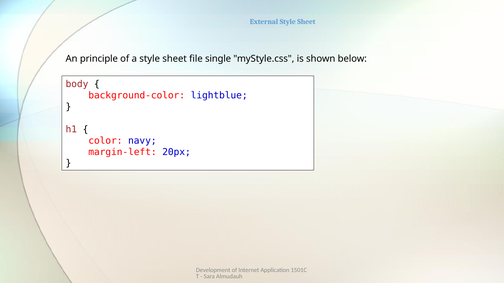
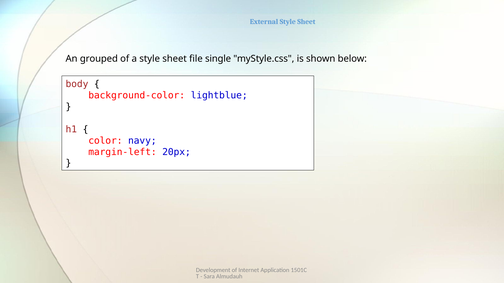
principle: principle -> grouped (99, 59)
